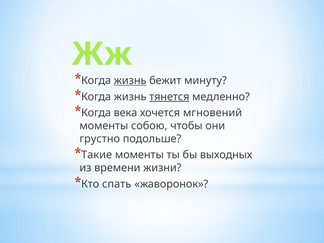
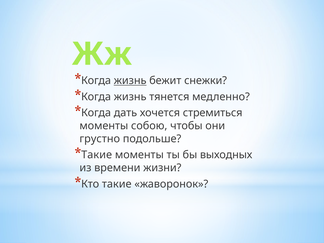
минуту: минуту -> снежки (206, 81)
тянется underline: present -> none (169, 97)
века: века -> дать (125, 113)
мгновений: мгновений -> стремиться (213, 113)
Кто спать: спать -> такие (117, 184)
